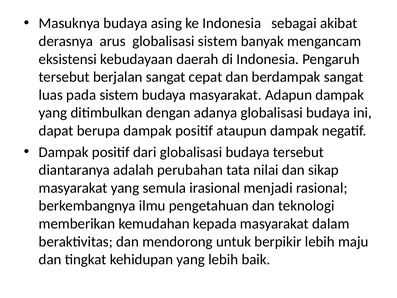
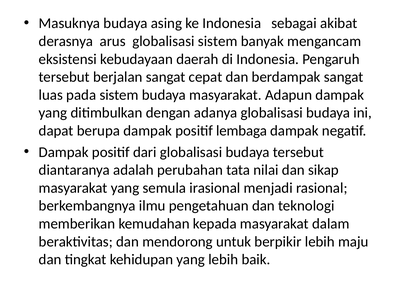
ataupun: ataupun -> lembaga (242, 131)
